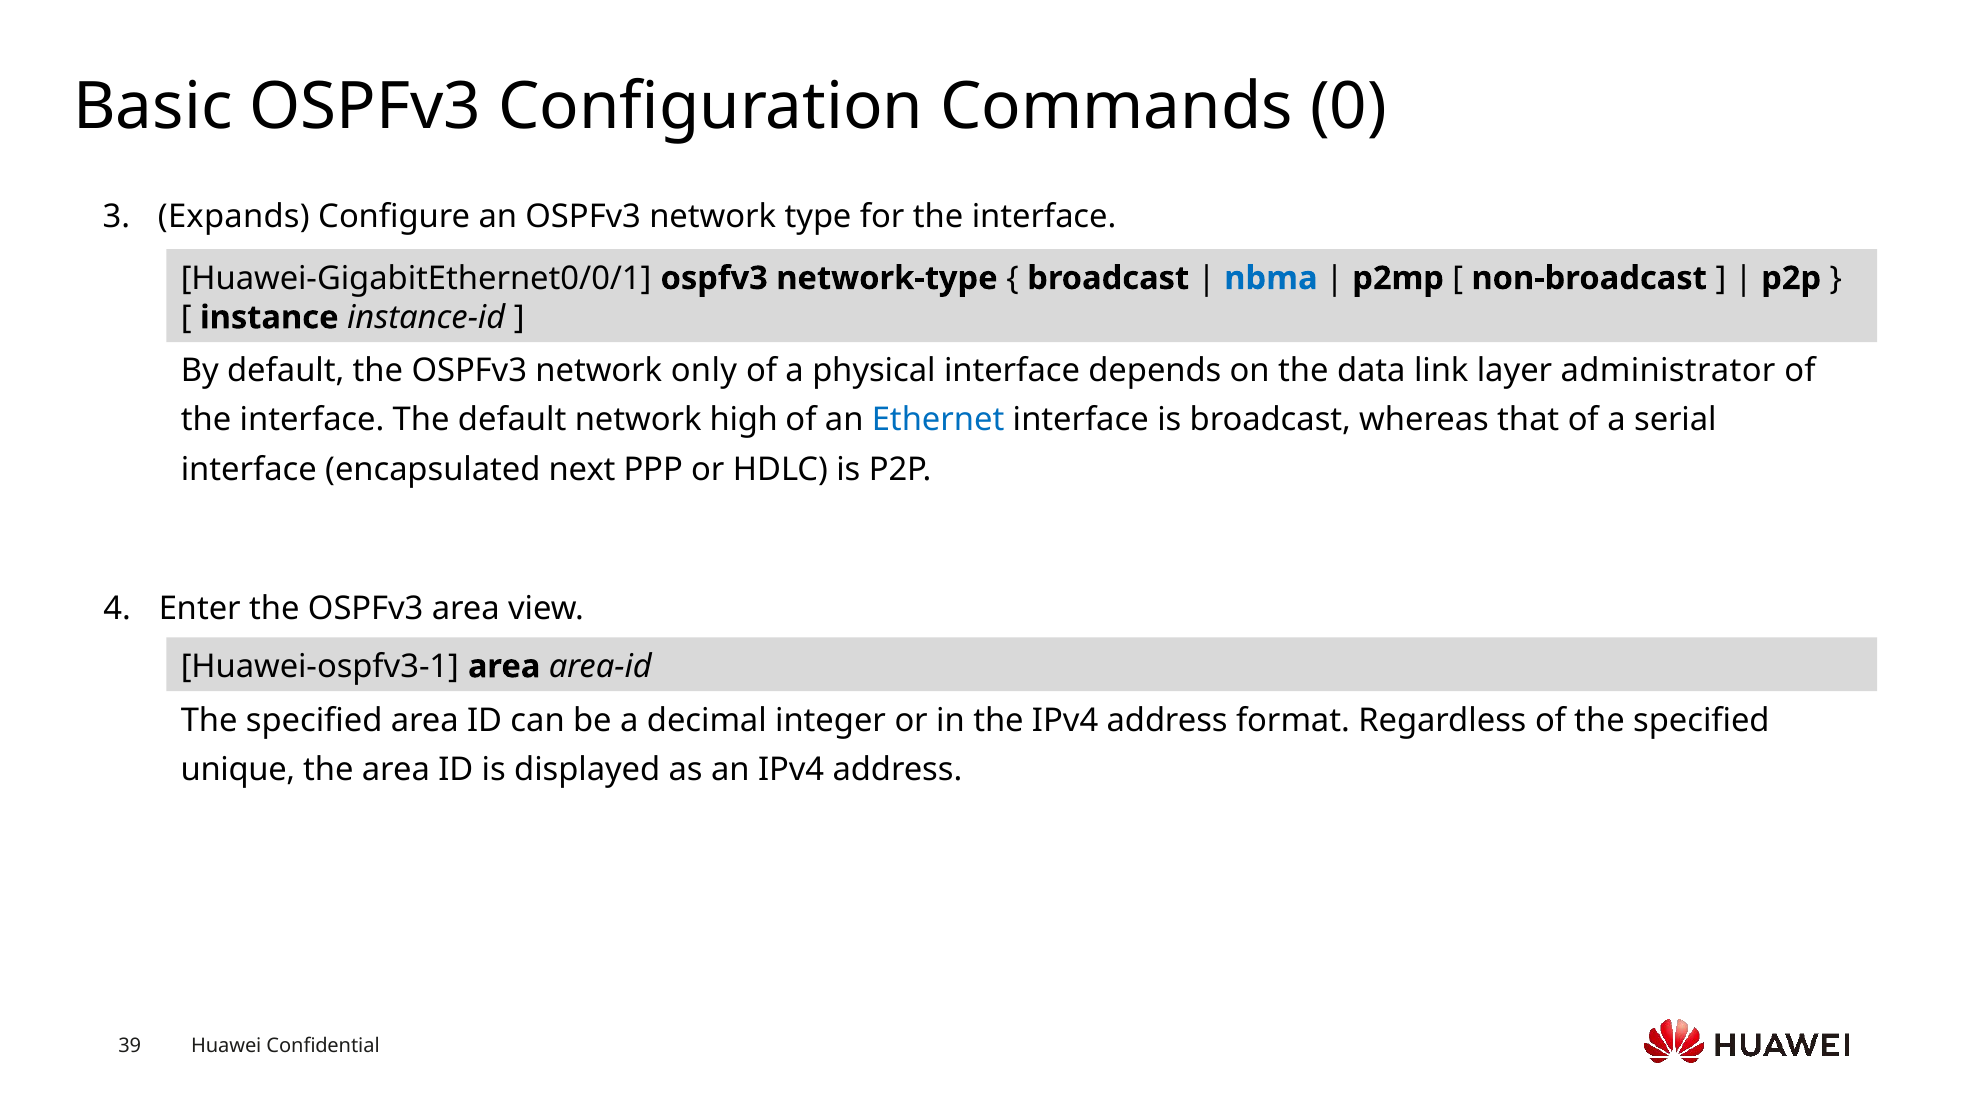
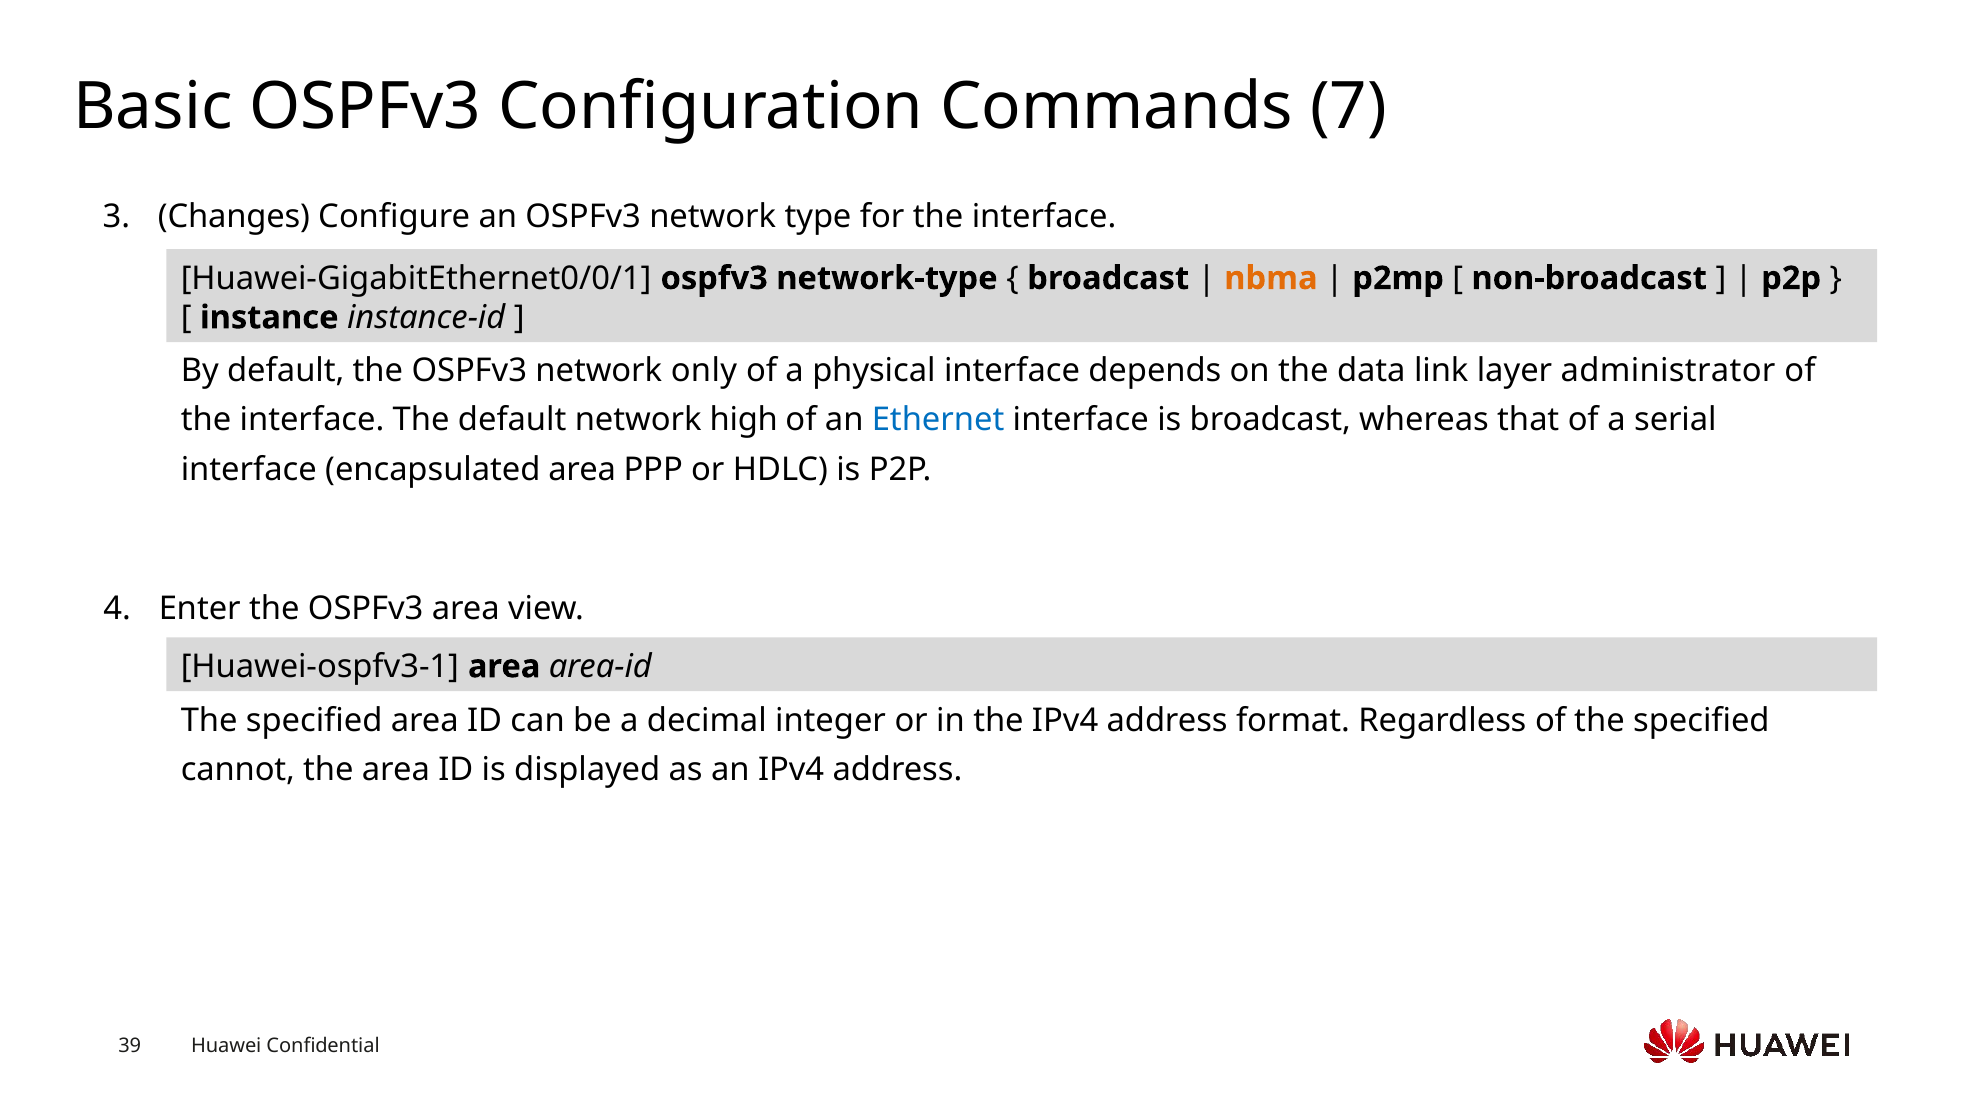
0: 0 -> 7 (1348, 107)
Expands: Expands -> Changes (234, 217)
nbma colour: blue -> orange (1271, 278)
encapsulated next: next -> area (582, 469)
unique: unique -> cannot (238, 770)
